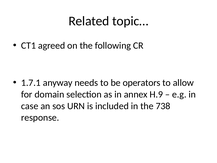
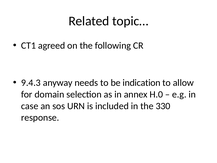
1.7.1: 1.7.1 -> 9.4.3 (31, 83)
operators: operators -> indication (142, 83)
H.9: H.9 -> H.0 (156, 94)
738: 738 -> 330 (163, 106)
